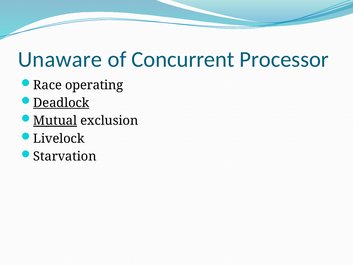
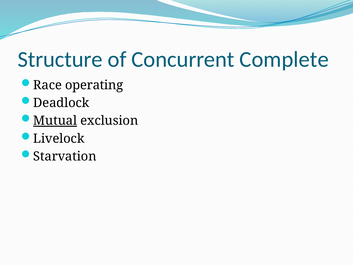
Unaware: Unaware -> Structure (60, 59)
Processor: Processor -> Complete (284, 59)
Deadlock underline: present -> none (61, 103)
